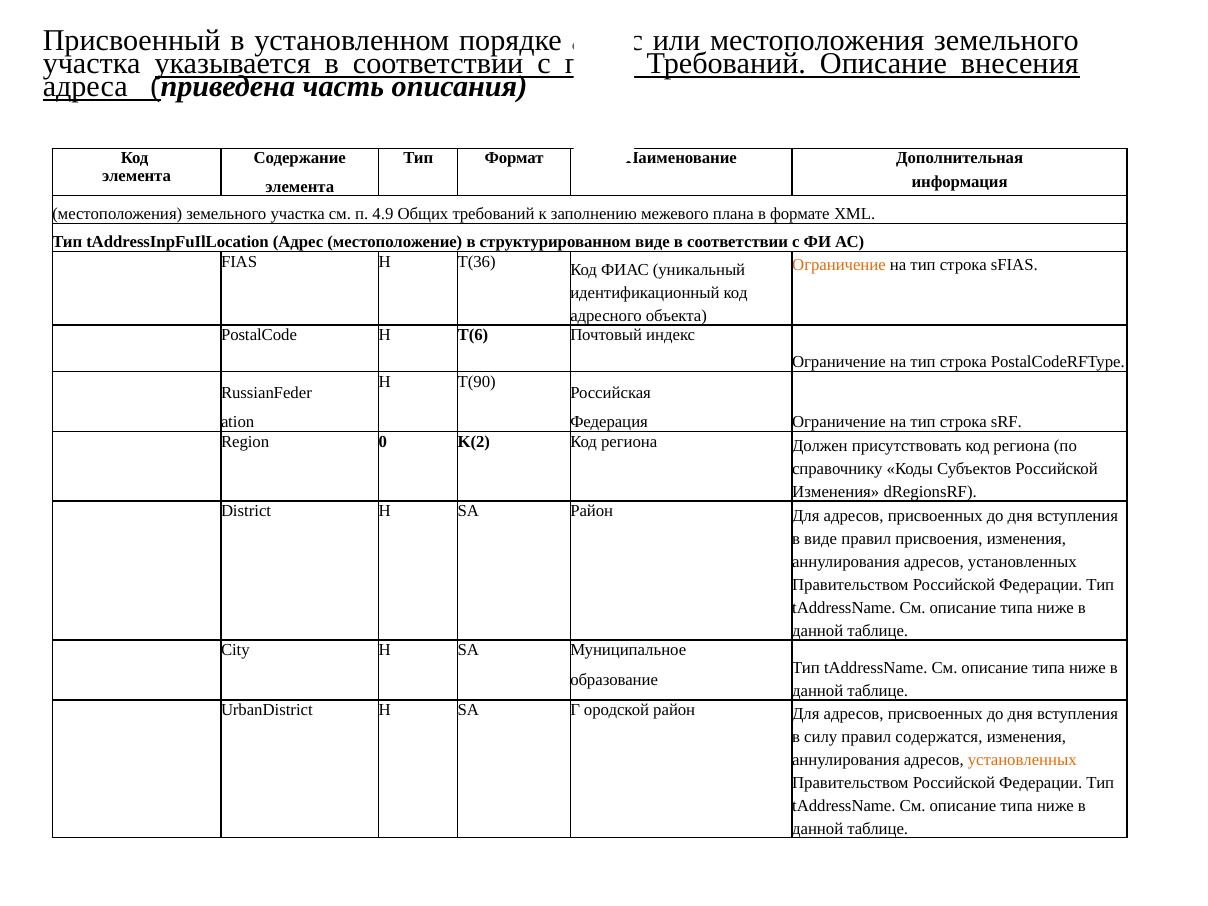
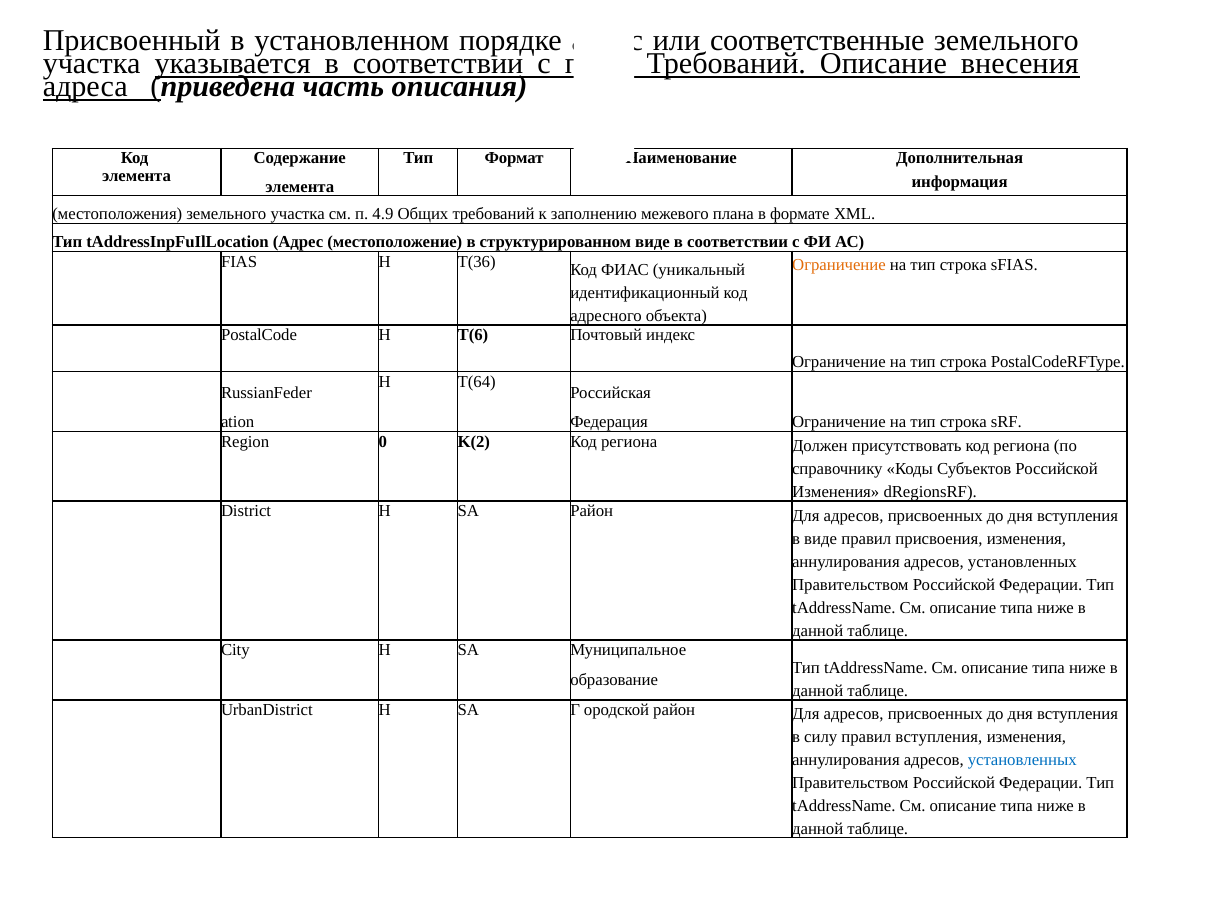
или местоположения: местоположения -> соответственные (817, 41)
T(90: T(90 -> T(64 (477, 382)
правил содержатся: содержатся -> вступления (939, 737)
установленных colour: orange -> blue (1022, 760)
